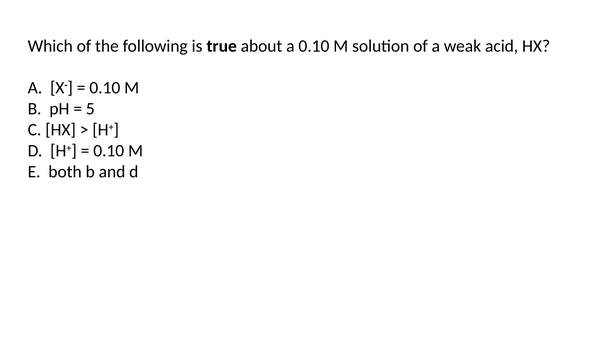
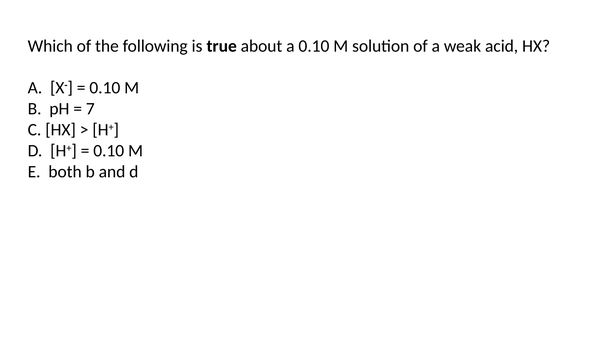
5: 5 -> 7 (90, 109)
